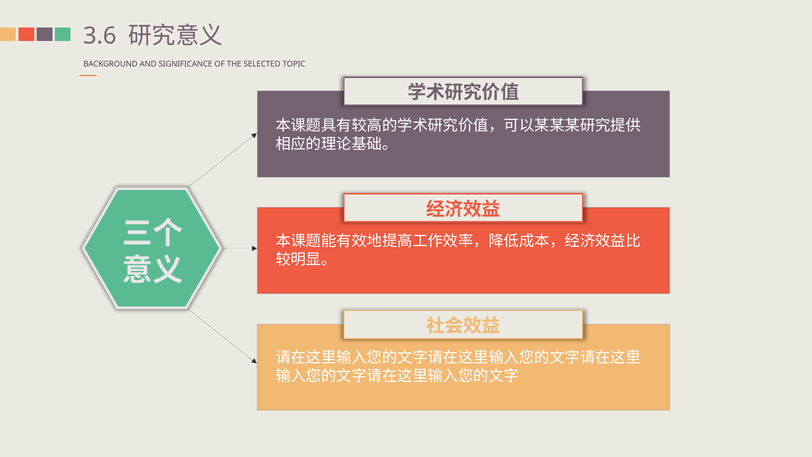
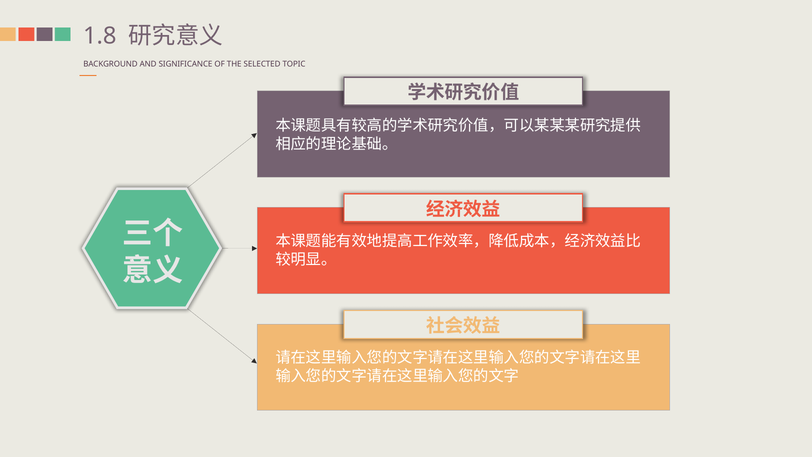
3.6: 3.6 -> 1.8 (100, 36)
